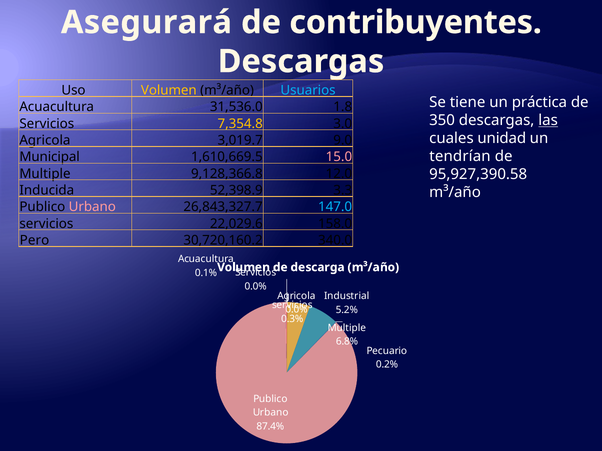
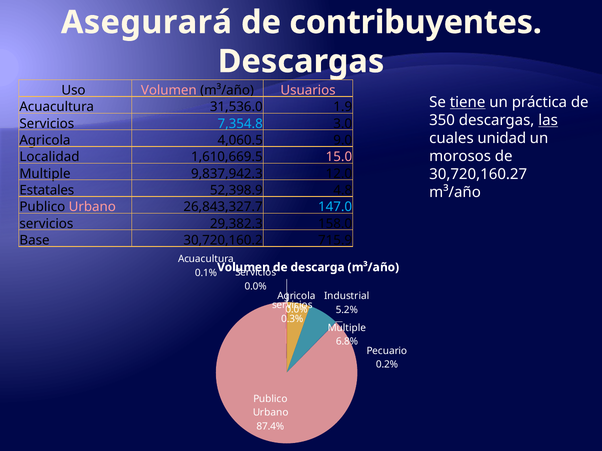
Volumen colour: yellow -> pink (169, 90)
Usuarios colour: light blue -> pink (308, 90)
tiene underline: none -> present (468, 102)
1.8: 1.8 -> 1.9 (343, 107)
7,354.8 colour: yellow -> light blue (240, 124)
3,019.7: 3,019.7 -> 4,060.5 (240, 140)
tendrían: tendrían -> morosos (460, 157)
Municipal: Municipal -> Localidad (50, 157)
9,128,366.8: 9,128,366.8 -> 9,837,942.3 (227, 174)
95,927,390.58: 95,927,390.58 -> 30,720,160.27 (478, 175)
Inducida: Inducida -> Estatales (47, 190)
3.3: 3.3 -> 4.8 (343, 190)
22,029.6: 22,029.6 -> 29,382.3 (236, 224)
Pero: Pero -> Base (35, 241)
340.0: 340.0 -> 715.9 (335, 241)
